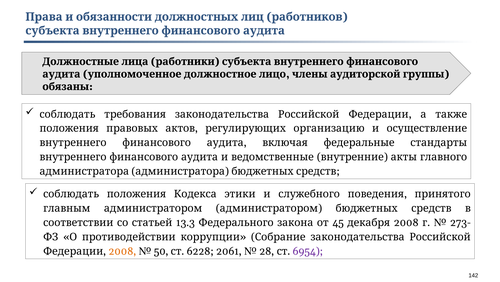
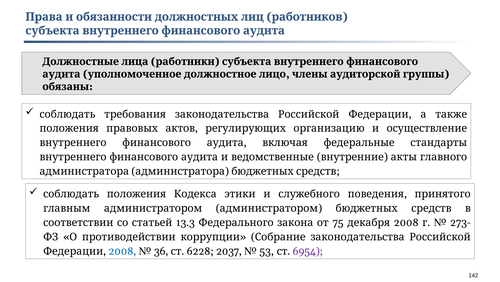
45: 45 -> 75 (338, 222)
2008 colour: orange -> blue (122, 251)
50: 50 -> 36 (161, 251)
2061: 2061 -> 2037 (229, 251)
28: 28 -> 53 (267, 251)
